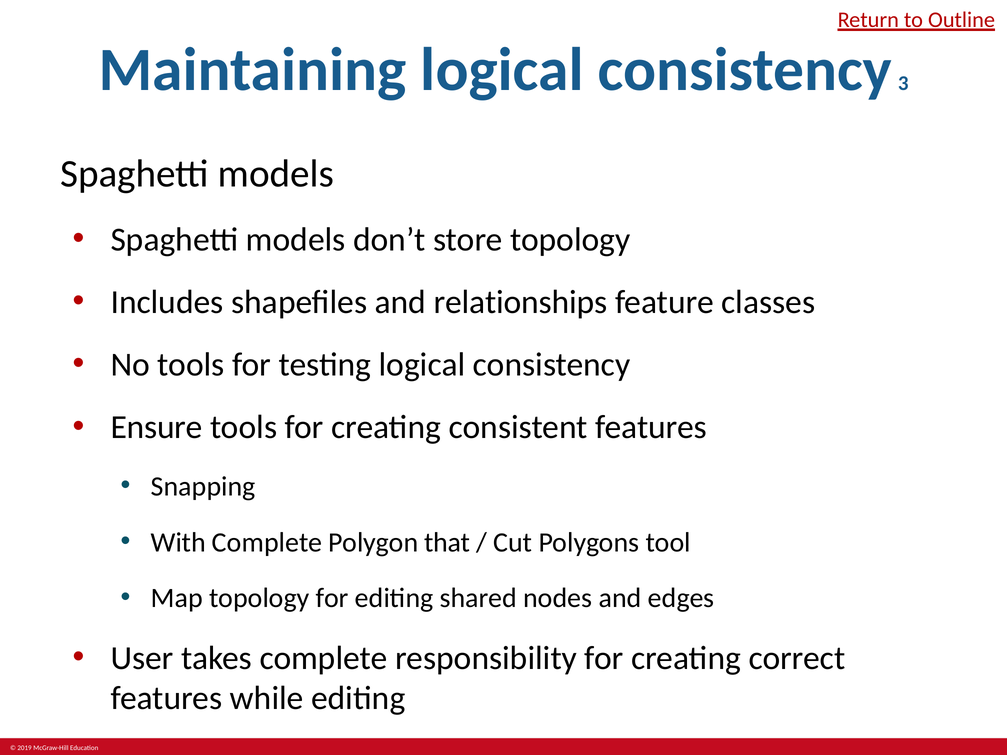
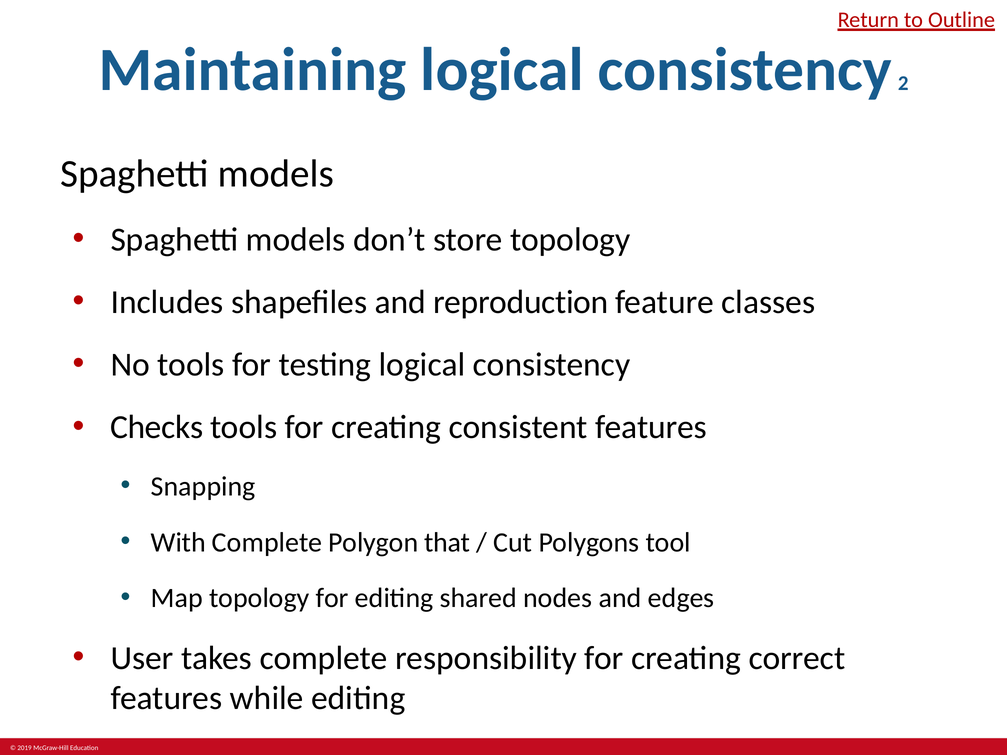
3: 3 -> 2 (903, 83)
relationships: relationships -> reproduction (521, 302)
Ensure: Ensure -> Checks (157, 428)
